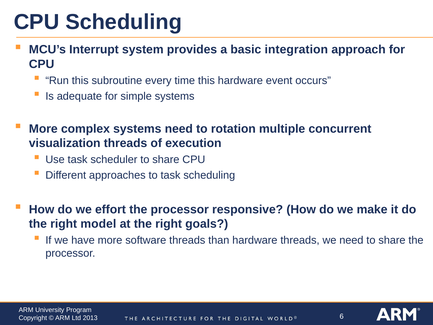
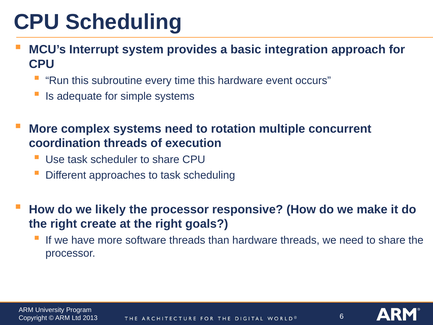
visualization: visualization -> coordination (65, 143)
effort: effort -> likely (110, 209)
model: model -> create (98, 224)
